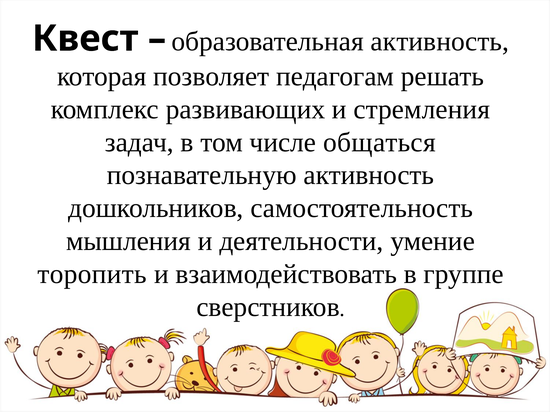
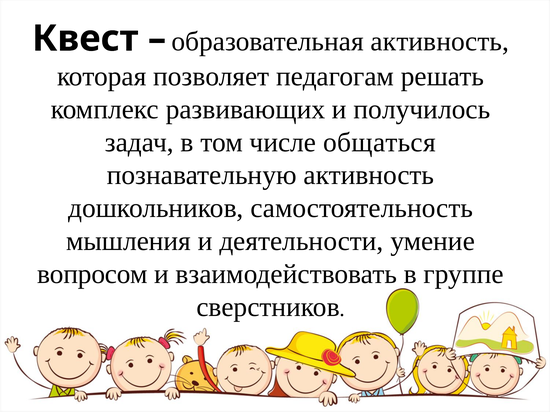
стремления: стремления -> получилось (422, 109)
торопить: торопить -> вопросом (92, 274)
